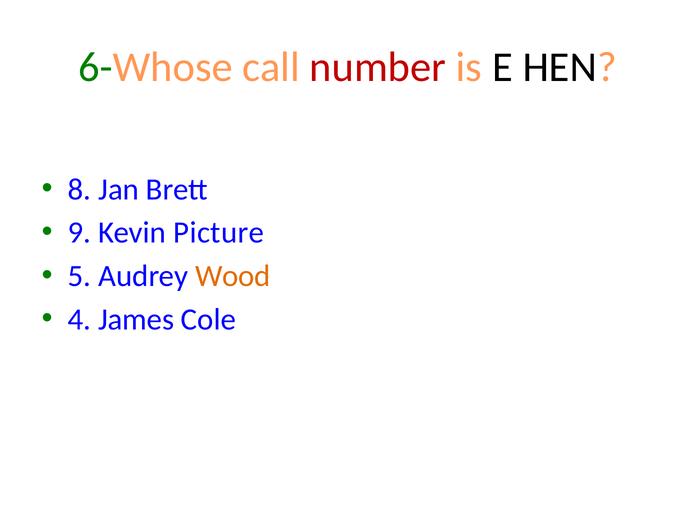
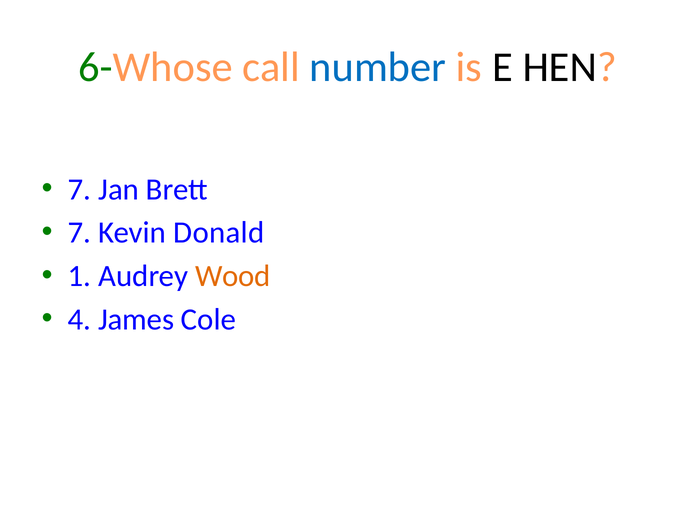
number colour: red -> blue (378, 67)
8: 8 -> 7 (79, 189)
9: 9 -> 7 (79, 232)
Picture: Picture -> Donald (219, 232)
5: 5 -> 1 (79, 276)
